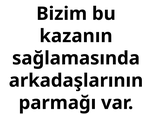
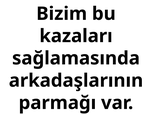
kazanın: kazanın -> kazaları (76, 36)
